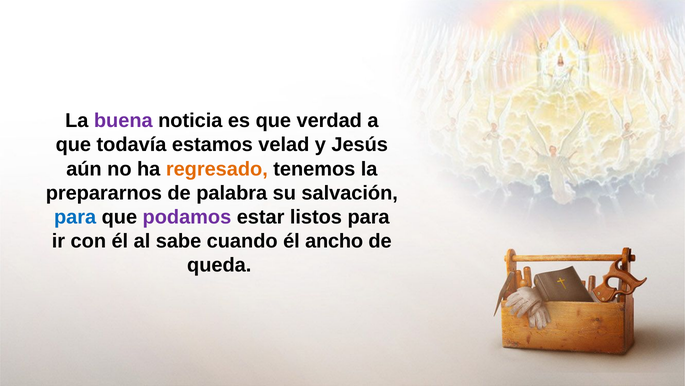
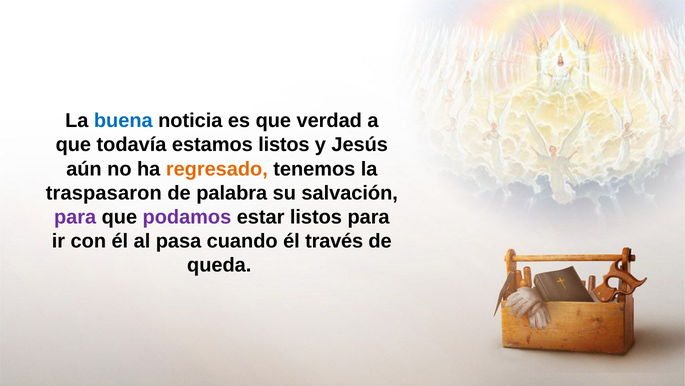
buena colour: purple -> blue (123, 121)
estamos velad: velad -> listos (284, 145)
prepararnos: prepararnos -> traspasaron (104, 193)
para colour: blue -> purple (75, 217)
sabe: sabe -> pasa (179, 241)
ancho: ancho -> través (334, 241)
